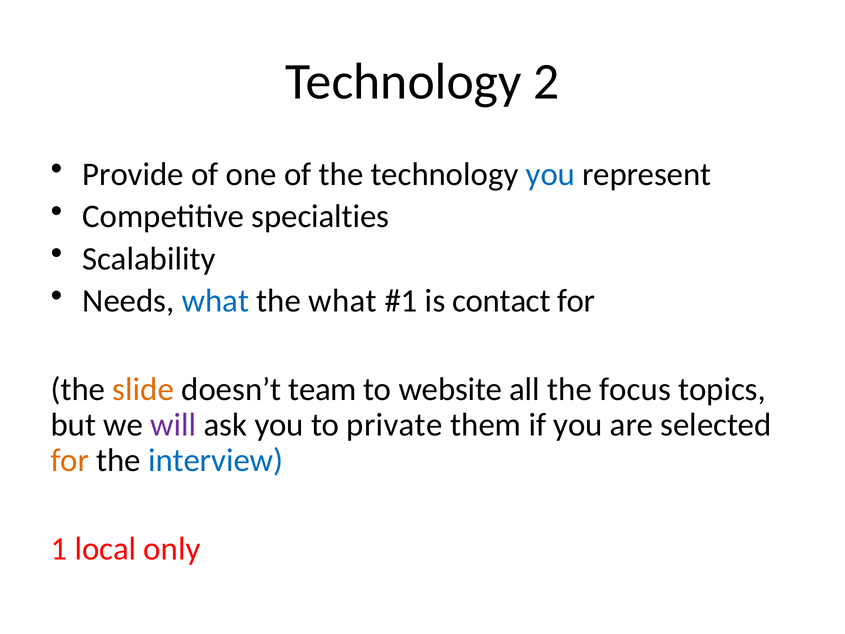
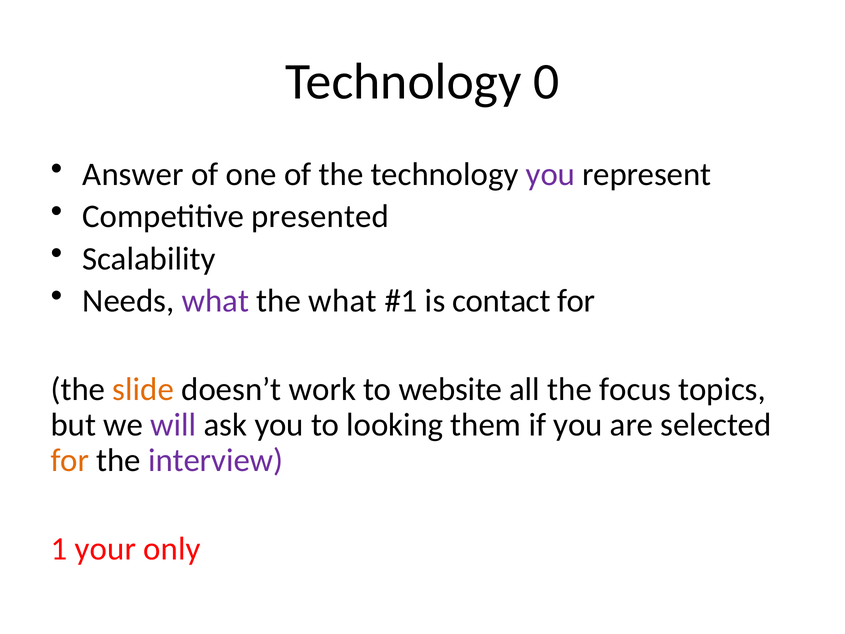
2: 2 -> 0 (546, 82)
Provide: Provide -> Answer (133, 174)
you colour: blue -> purple (550, 174)
specialties: specialties -> presented (320, 216)
what colour: blue -> purple (215, 301)
team: team -> work (322, 389)
private: private -> looking (395, 425)
interview colour: blue -> purple (216, 460)
local: local -> your (105, 549)
